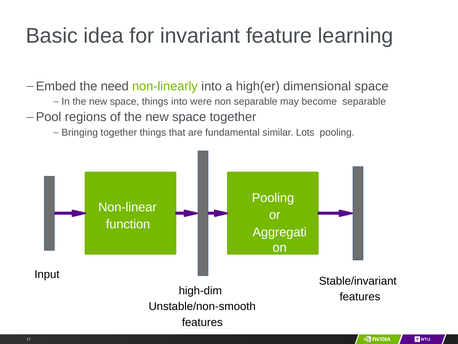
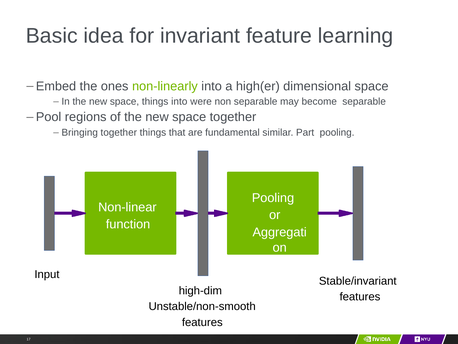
need: need -> ones (115, 86)
Lots: Lots -> Part (305, 132)
